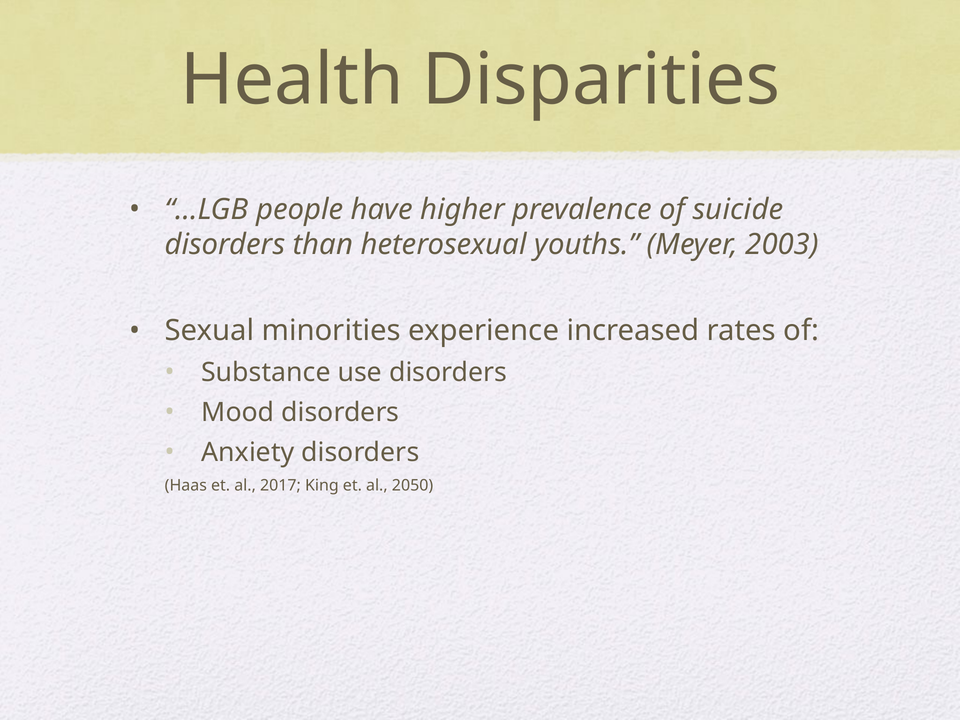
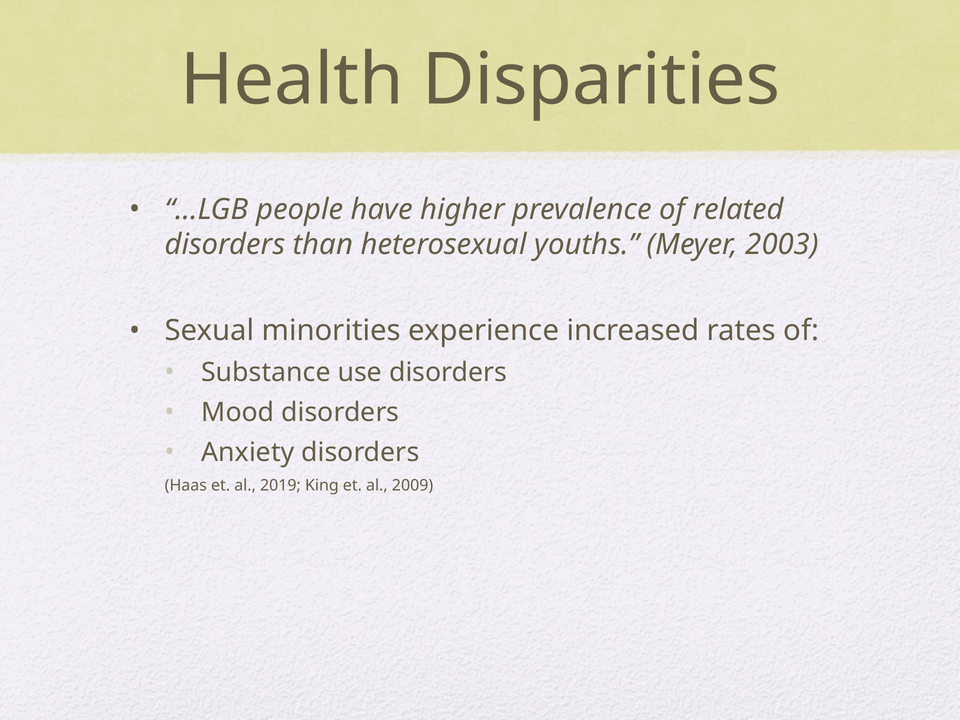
suicide: suicide -> related (738, 209)
2017: 2017 -> 2019 (280, 485)
2050: 2050 -> 2009 (413, 485)
